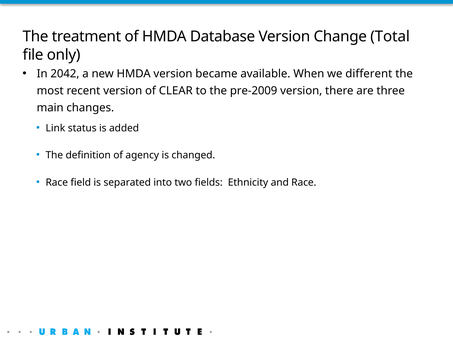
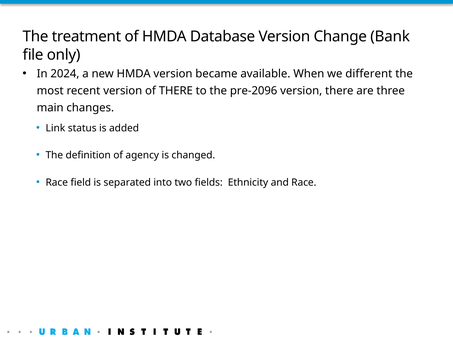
Total: Total -> Bank (390, 37)
2042: 2042 -> 2024 (65, 74)
of CLEAR: CLEAR -> THERE (176, 91)
pre-2009: pre-2009 -> pre-2096 (254, 91)
